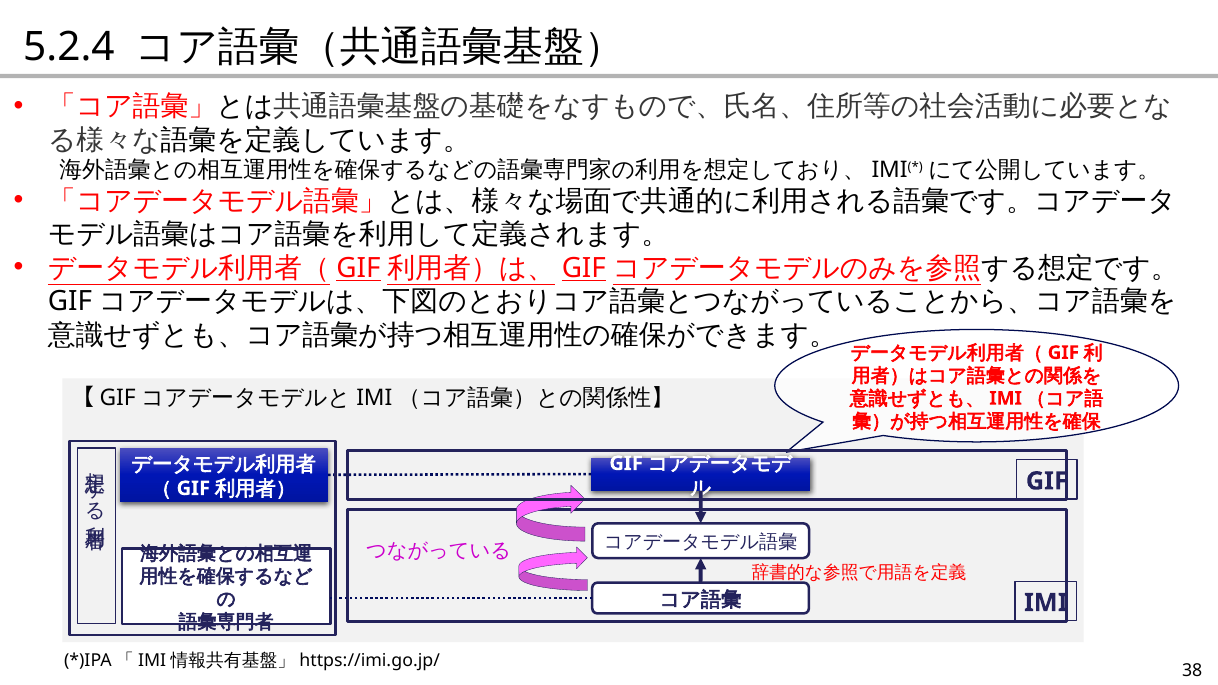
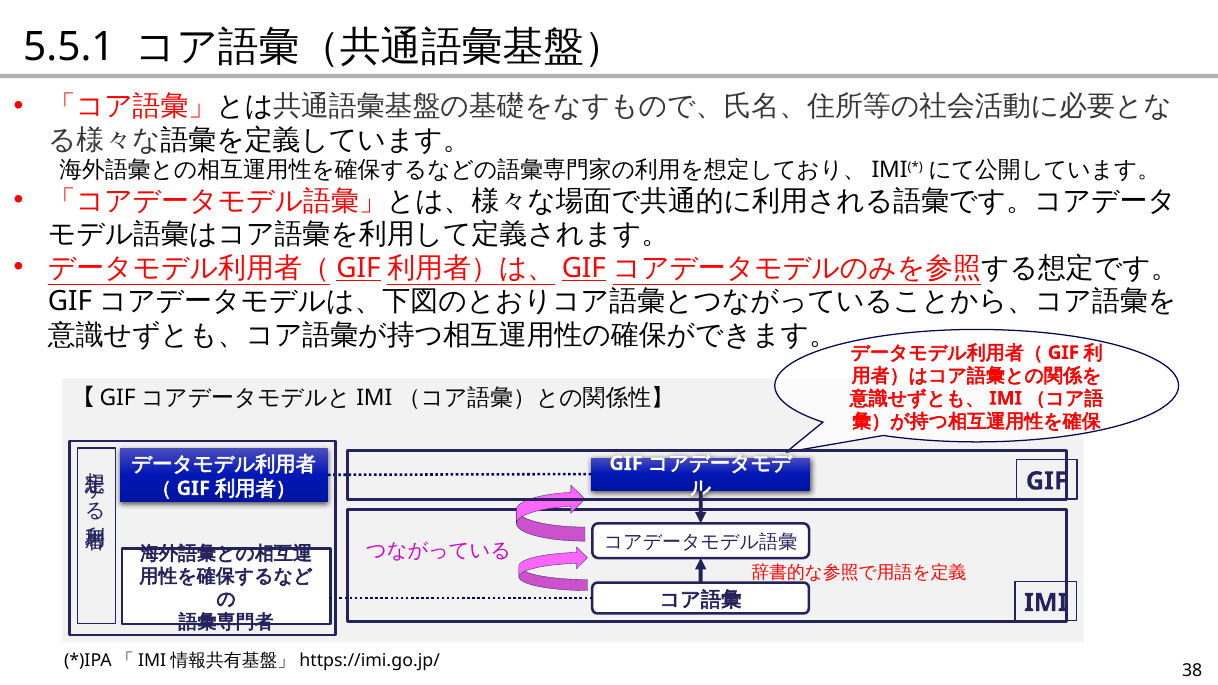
5.2.4: 5.2.4 -> 5.5.1 (69, 47)
